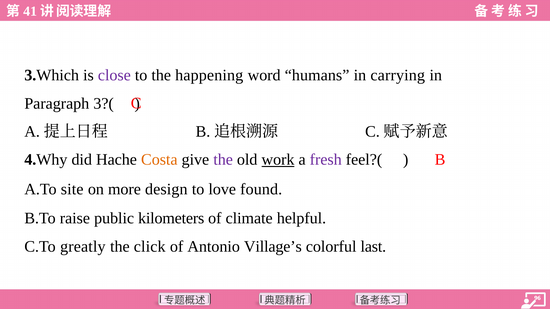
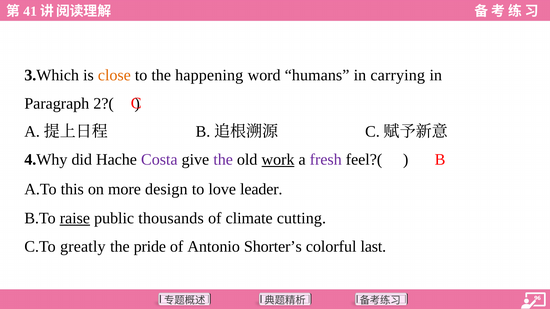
close colour: purple -> orange (114, 75)
3?(: 3?( -> 2?( (104, 104)
Costa colour: orange -> purple (159, 160)
site: site -> this (72, 189)
found: found -> leader (261, 189)
raise underline: none -> present (75, 219)
kilometers: kilometers -> thousands (171, 219)
helpful: helpful -> cutting (301, 219)
click: click -> pride (150, 247)
Village’s: Village’s -> Shorter’s (273, 247)
